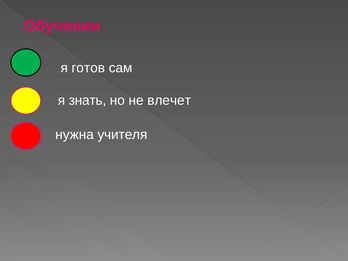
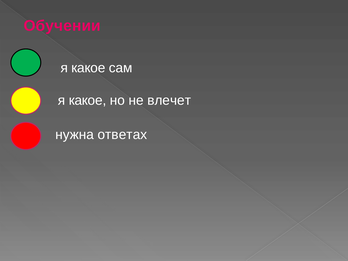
готов: готов -> какое (88, 68)
знать: знать -> какое (88, 100)
учителя: учителя -> ответах (122, 135)
